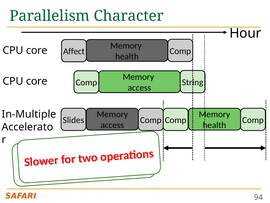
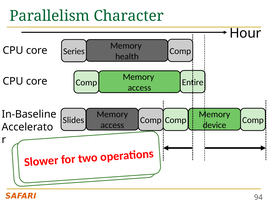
Affect: Affect -> Series (74, 51)
String: String -> Entire (193, 82)
In-Multiple: In-Multiple -> In-Baseline (29, 114)
health: health -> device (214, 125)
